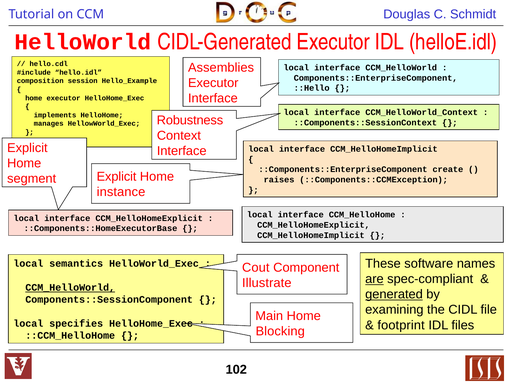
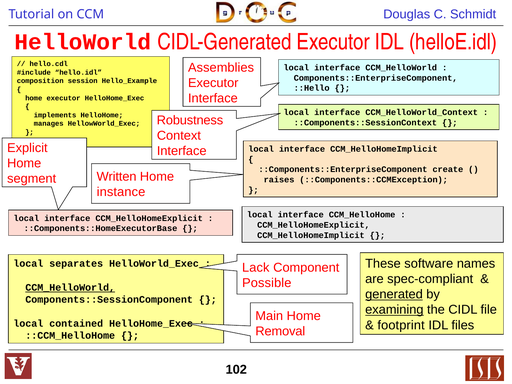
Explicit: Explicit -> Written (117, 177)
semantics: semantics -> separates (76, 264)
Cout: Cout -> Lack (256, 267)
are underline: present -> none (374, 279)
Illustrate: Illustrate -> Possible (267, 283)
examining underline: none -> present (394, 310)
specifies: specifies -> contained (76, 323)
Blocking: Blocking -> Removal (280, 331)
